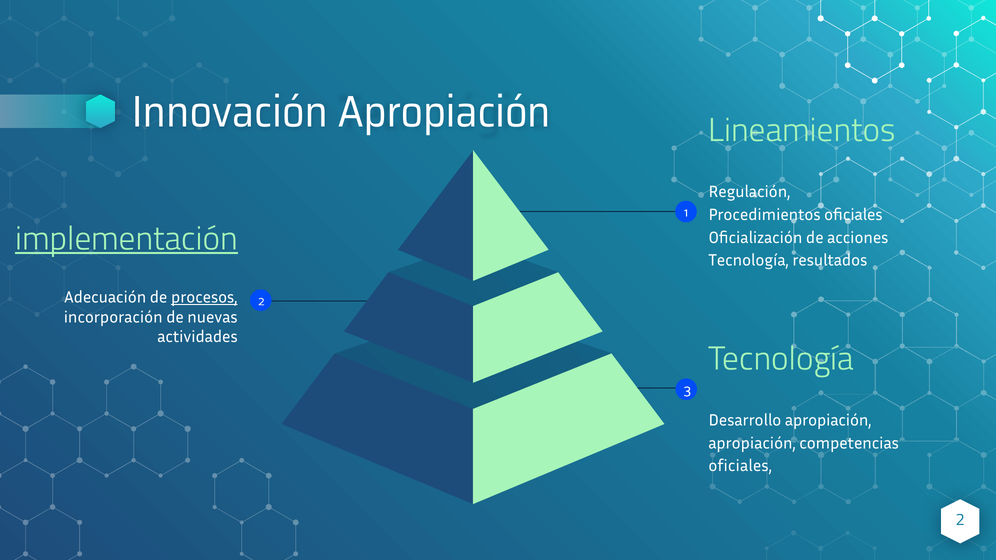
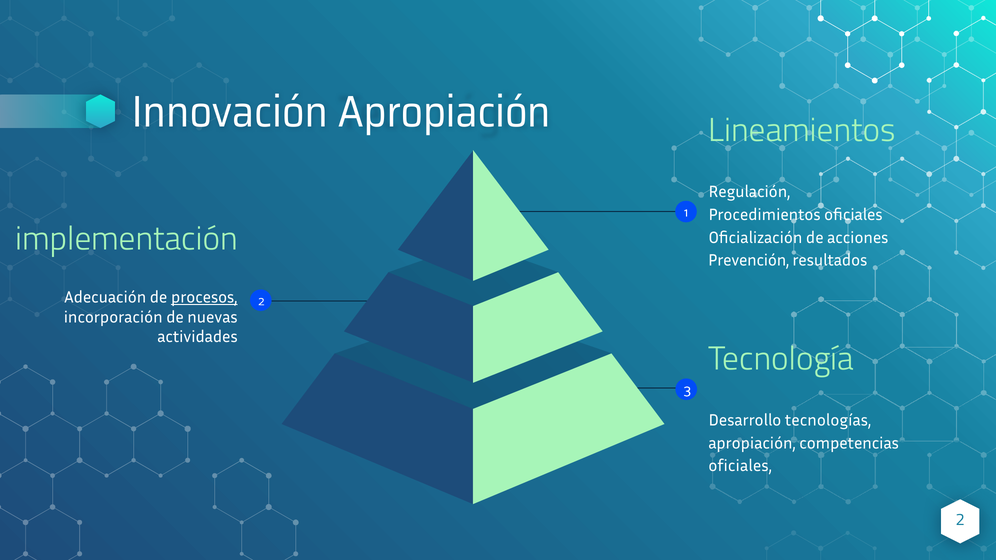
implementación underline: present -> none (127, 239)
Tecnología: Tecnología -> Prevención (749, 261)
Desarrollo apropiación: apropiación -> tecnologías (828, 420)
